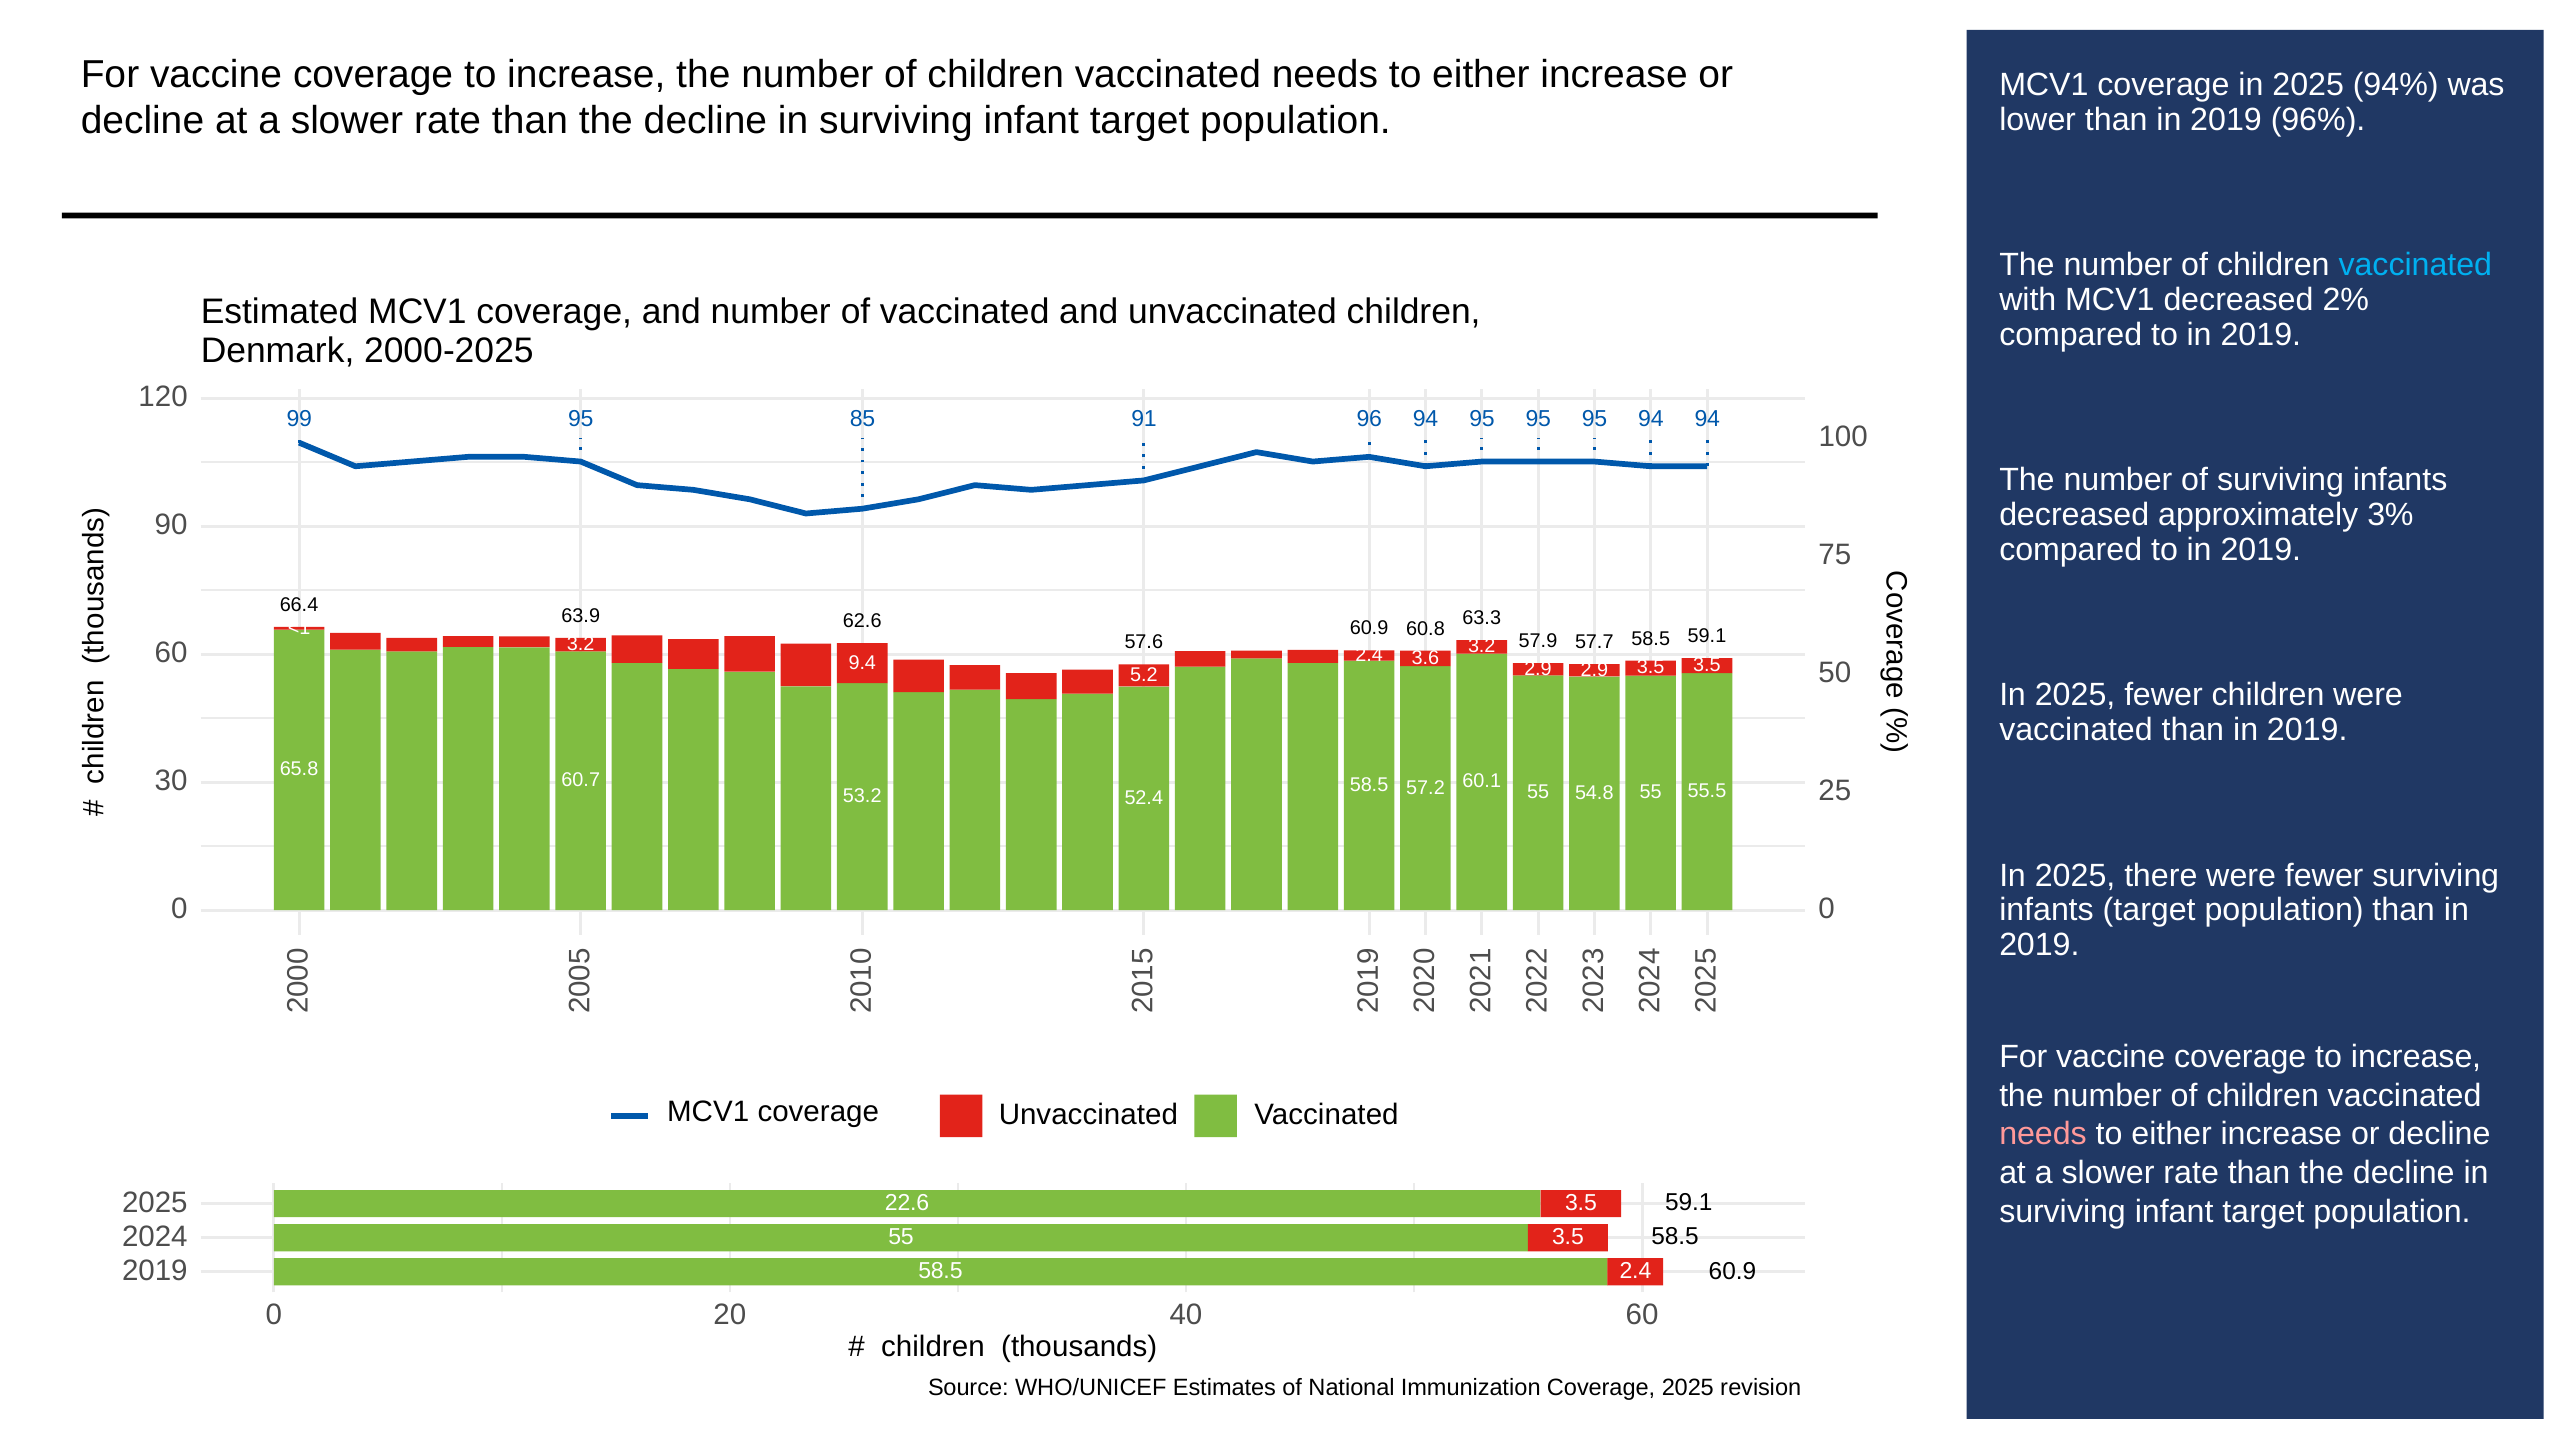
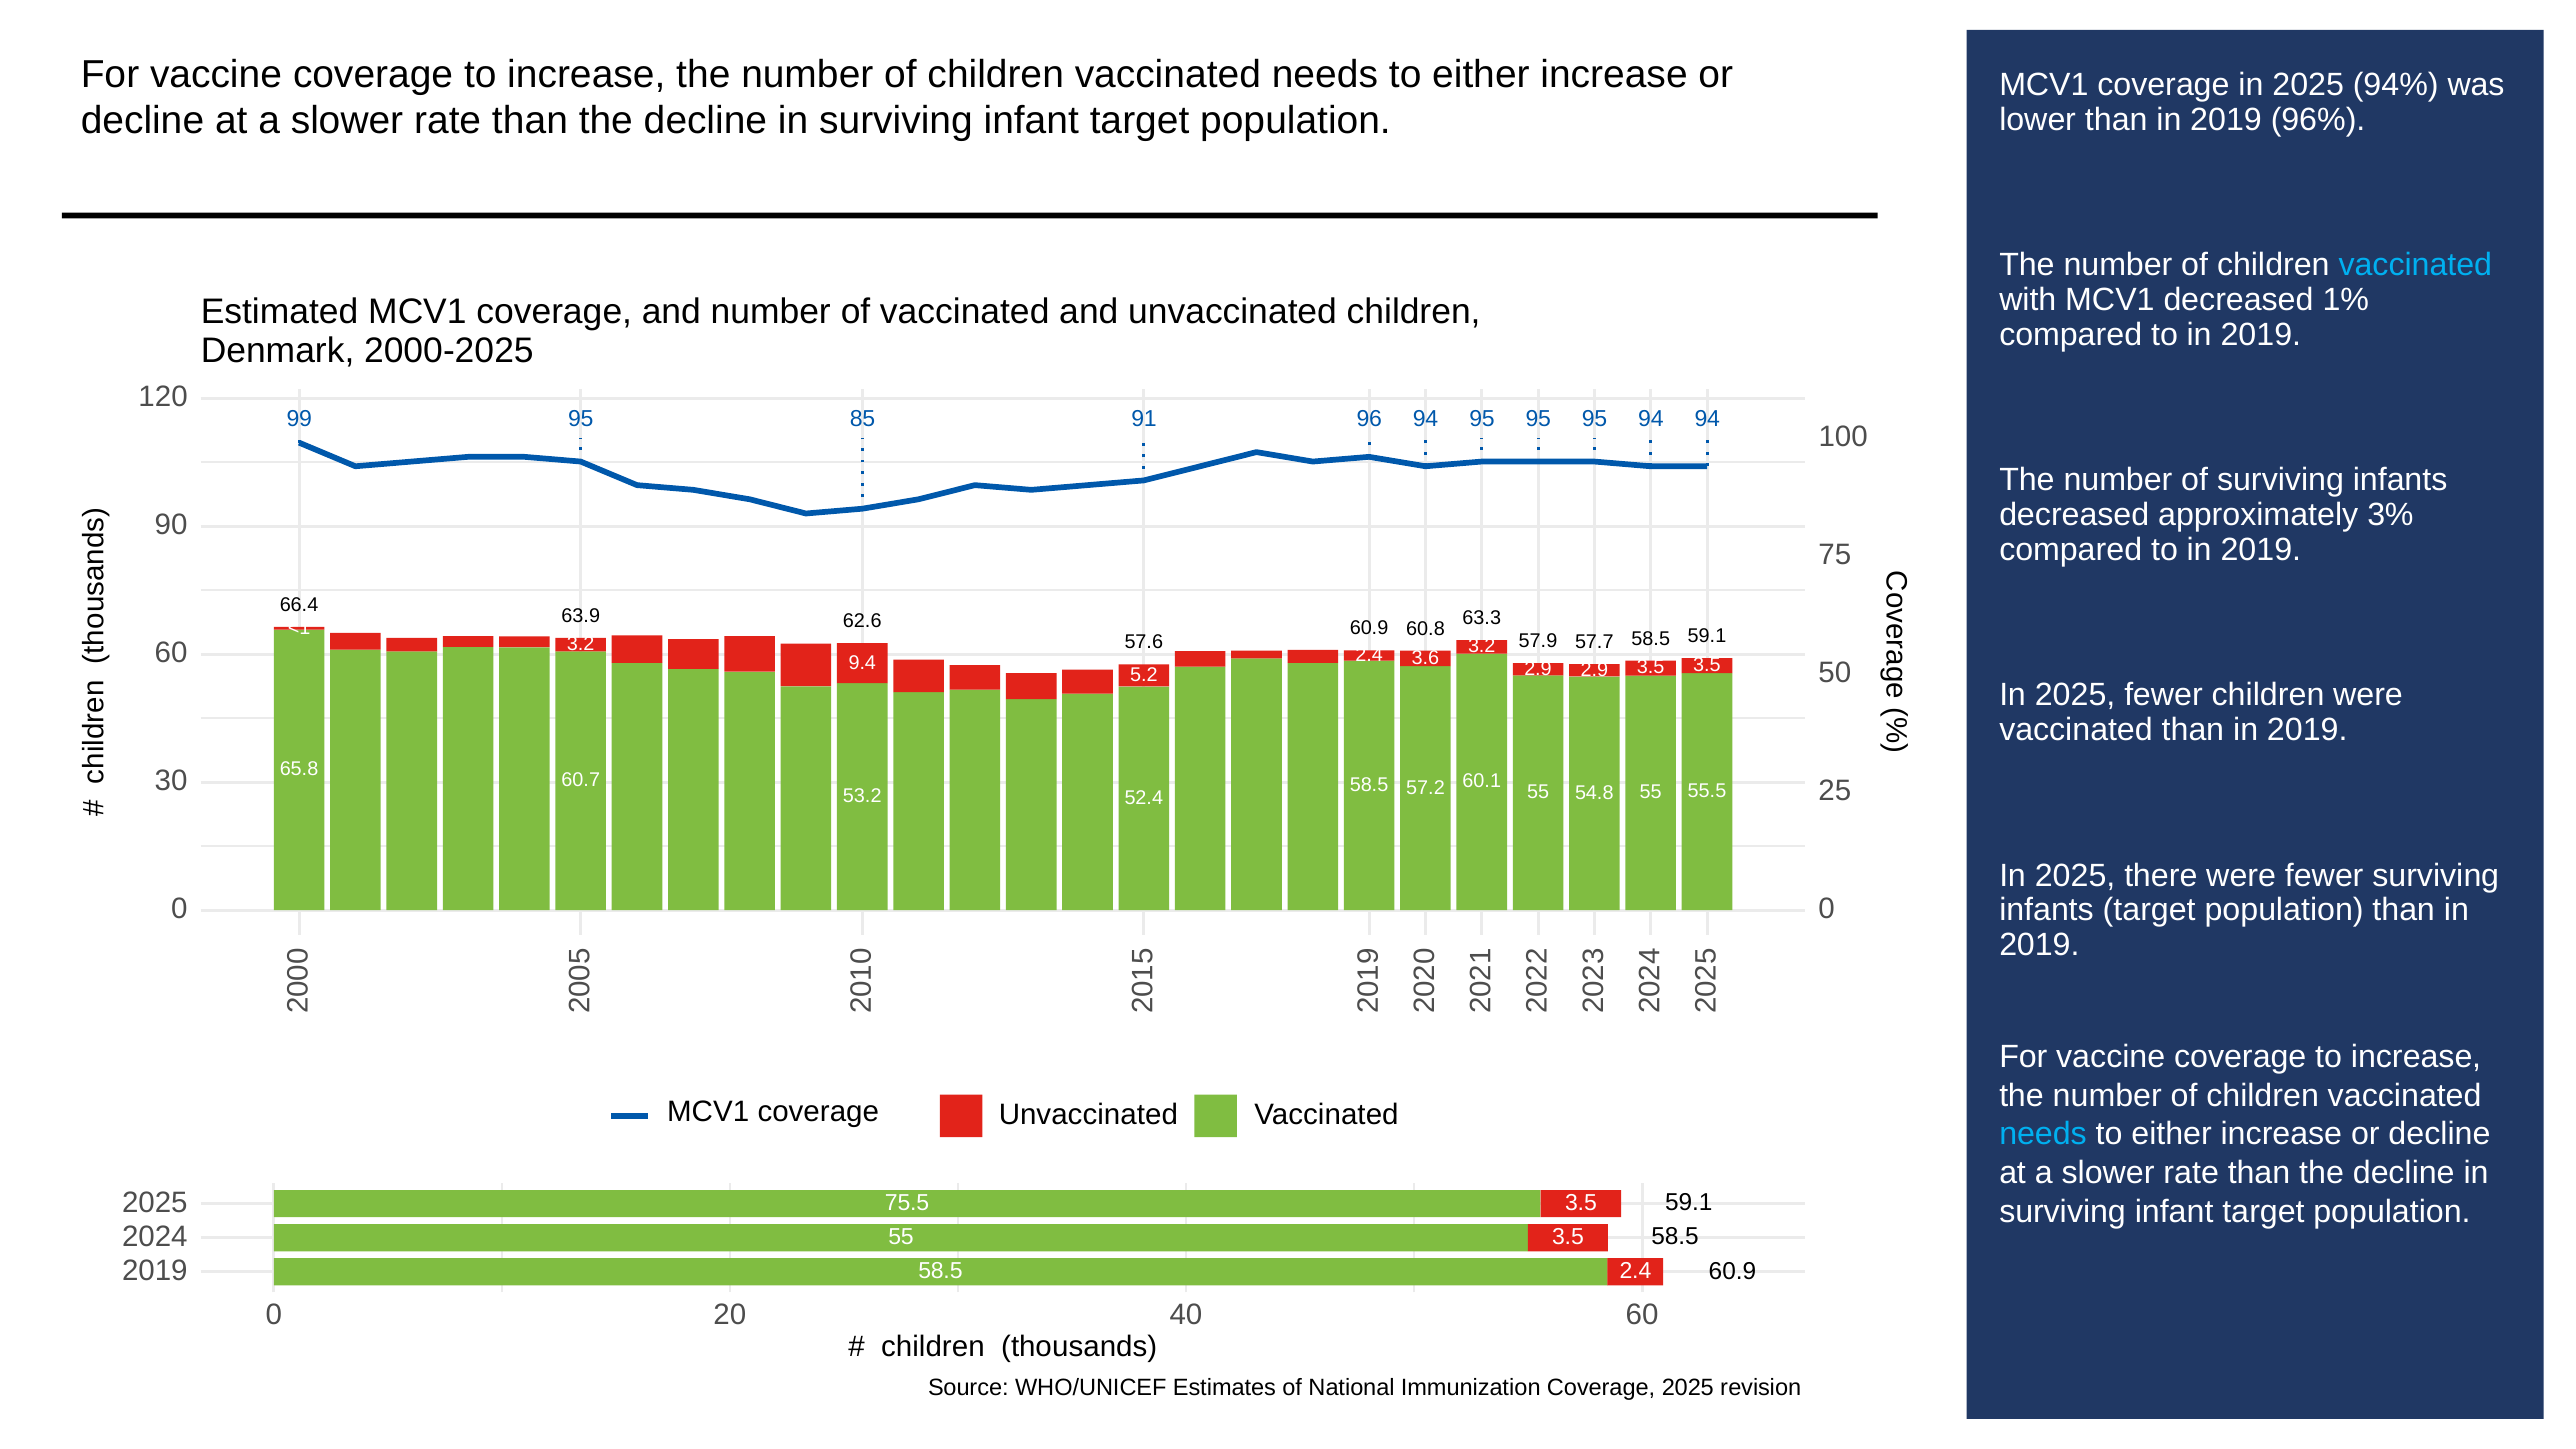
2%: 2% -> 1% (2346, 300)
needs colour: pink -> light blue (2043, 1134)
22.6: 22.6 -> 75.5 (907, 1203)
